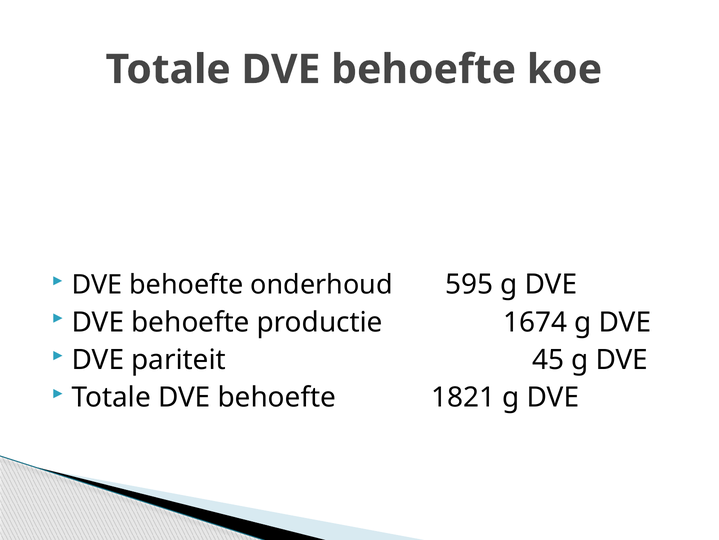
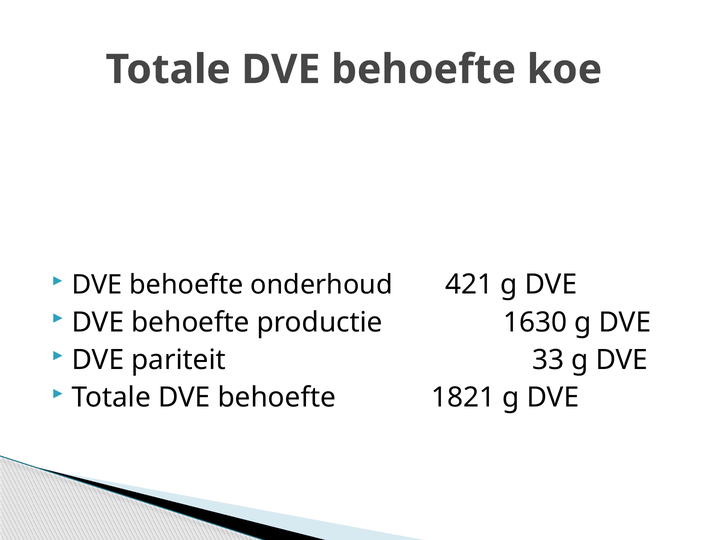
595: 595 -> 421 (469, 284)
1674: 1674 -> 1630 (535, 322)
45: 45 -> 33 (548, 359)
